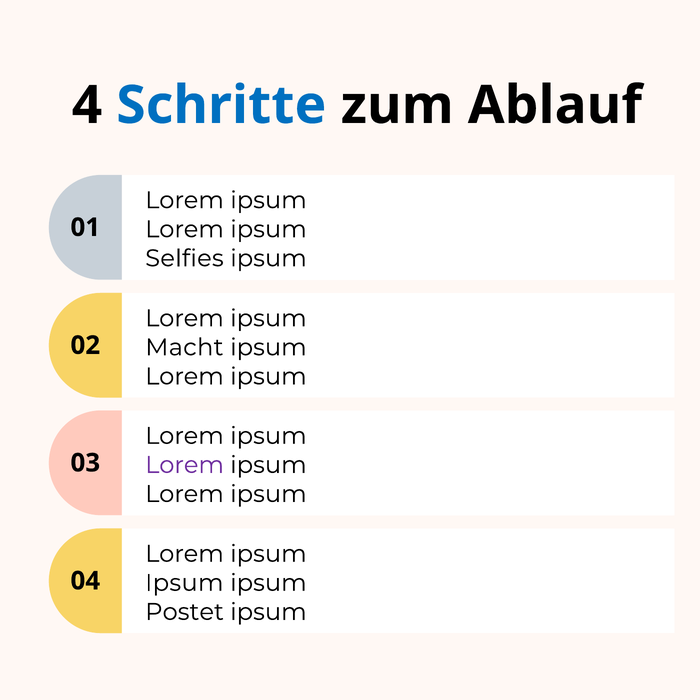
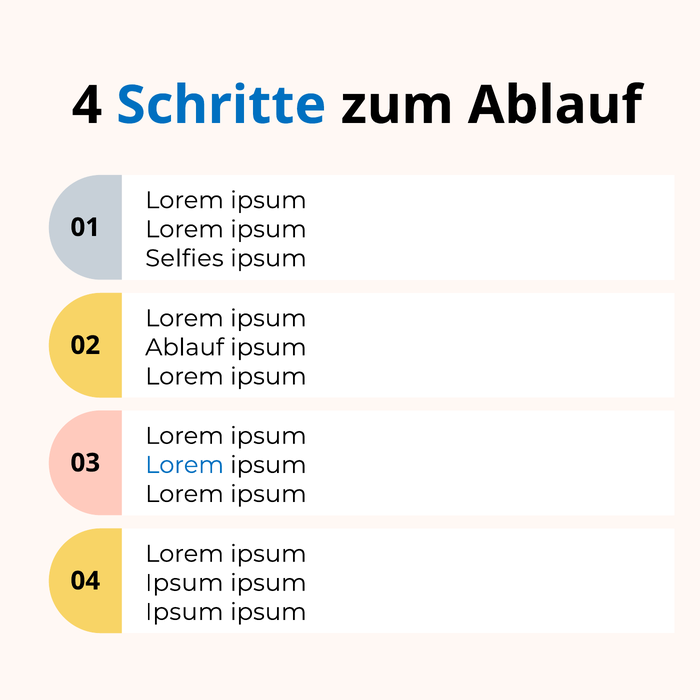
Macht: Macht -> Ablauf (185, 347)
Lorem colour: purple -> blue (185, 465)
Postet: Postet -> Ipsum (184, 612)
